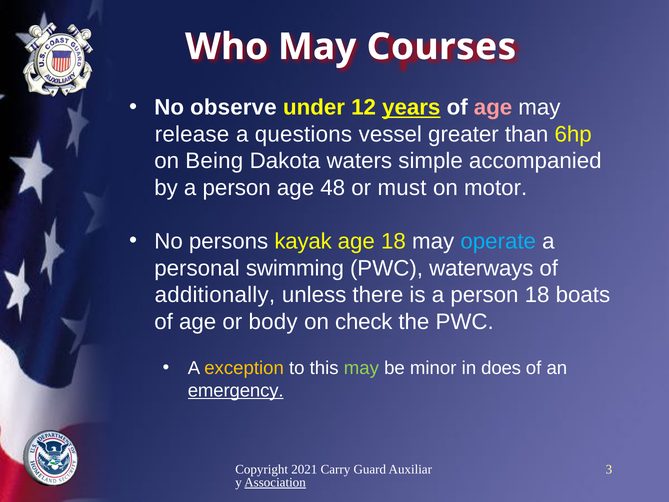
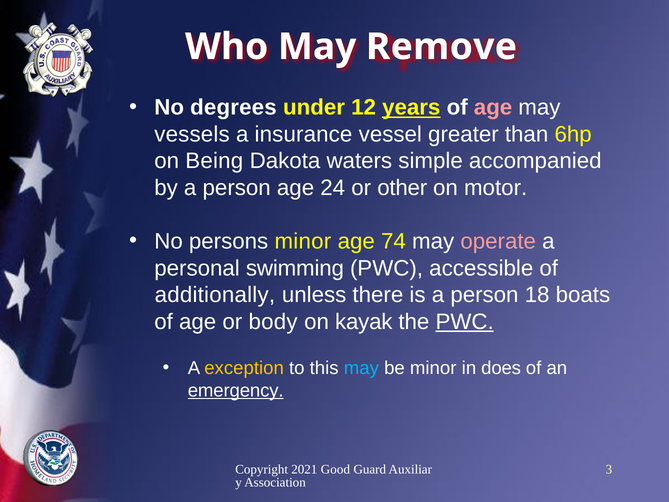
Courses: Courses -> Remove (441, 47)
observe: observe -> degrees (233, 107)
release: release -> vessels (192, 134)
questions: questions -> insurance (304, 134)
48: 48 -> 24 (333, 188)
must: must -> other (402, 188)
persons kayak: kayak -> minor (303, 241)
age 18: 18 -> 74 (393, 241)
operate colour: light blue -> pink (498, 241)
waterways: waterways -> accessible (481, 268)
check: check -> kayak (364, 322)
PWC underline: none -> present (465, 322)
may colour: light green -> light blue (361, 368)
Carry: Carry -> Good (335, 469)
Association underline: present -> none (275, 482)
